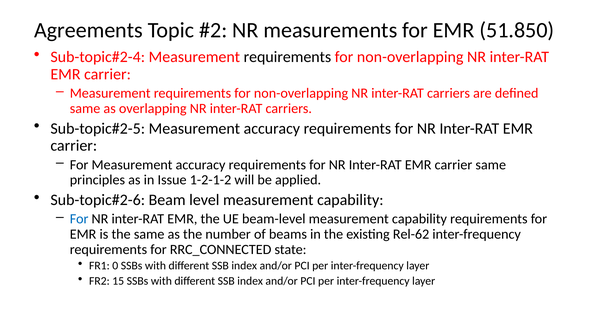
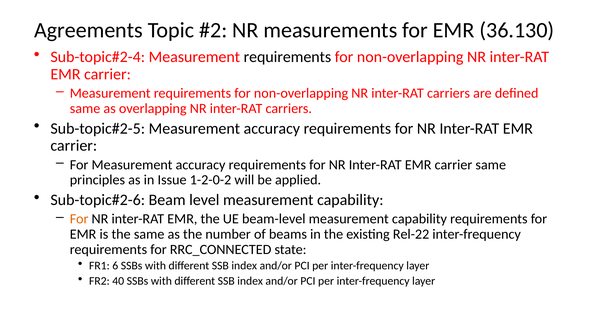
51.850: 51.850 -> 36.130 (517, 30)
1-2-1-2: 1-2-1-2 -> 1-2-0-2 (211, 180)
For colour: blue -> orange (79, 219)
Rel-62: Rel-62 -> Rel-22 (411, 234)
0: 0 -> 6 (115, 266)
15: 15 -> 40 (118, 281)
